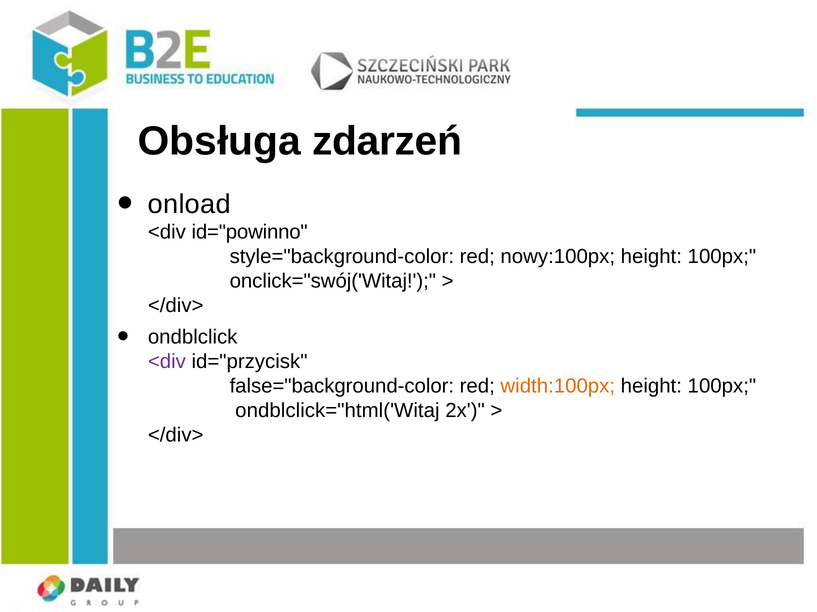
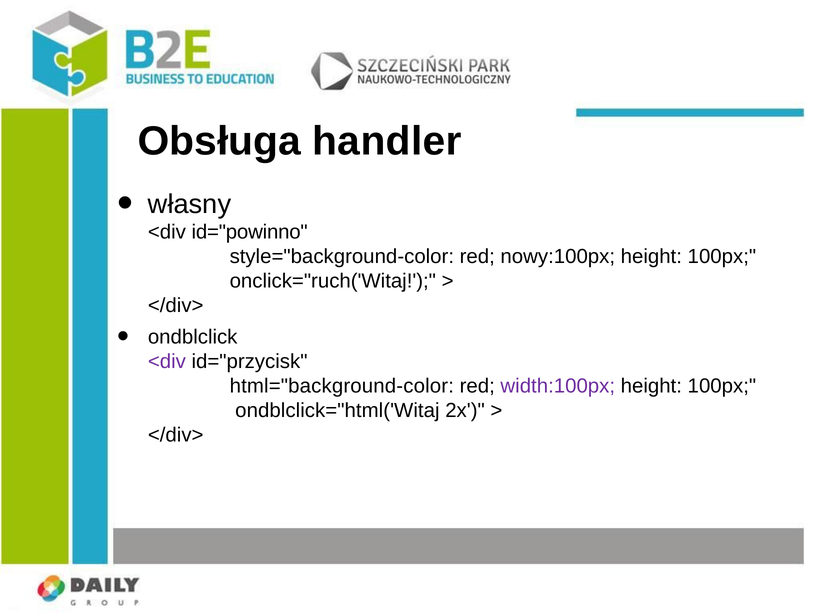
zdarzeń: zdarzeń -> handler (387, 141)
onload: onload -> własny (190, 204)
onclick="swój('Witaj: onclick="swój('Witaj -> onclick="ruch('Witaj (333, 281)
false="background-color: false="background-color -> html="background-color (342, 386)
width:100px colour: orange -> purple (558, 386)
